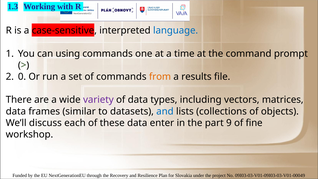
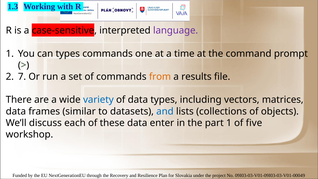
language colour: blue -> purple (176, 30)
can using: using -> types (68, 54)
0: 0 -> 7 (22, 77)
variety colour: purple -> blue (98, 100)
part 9: 9 -> 1 (229, 123)
fine: fine -> five (254, 123)
